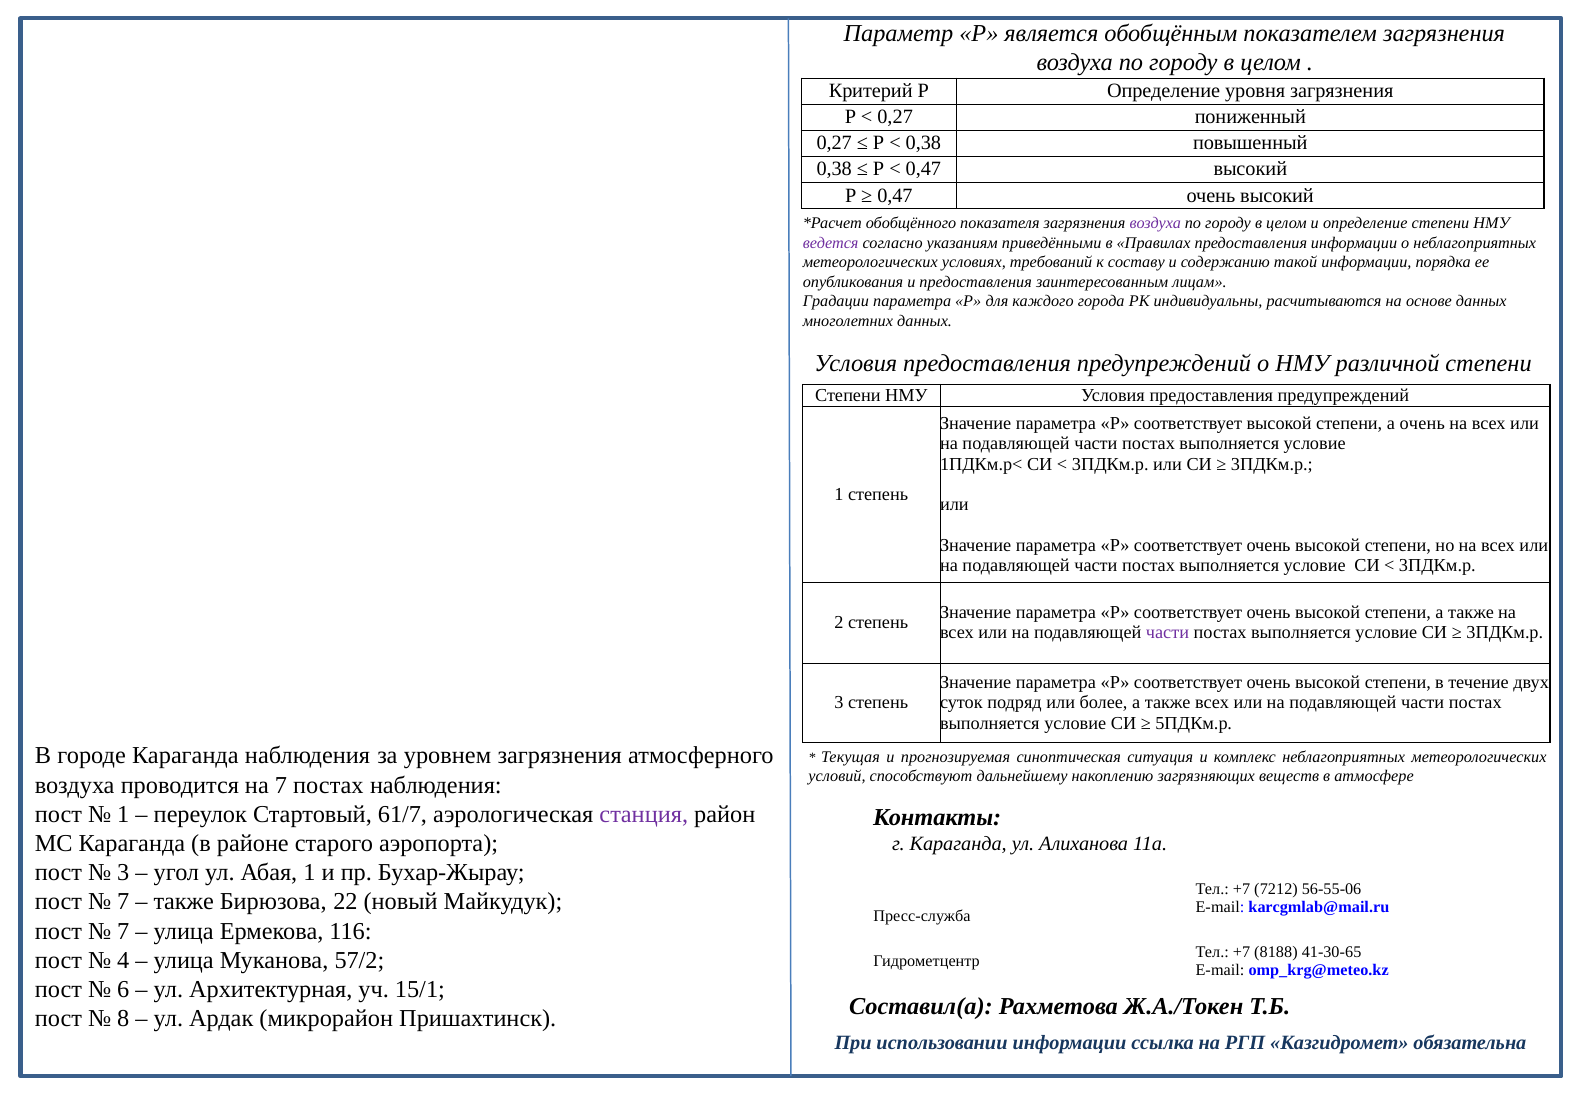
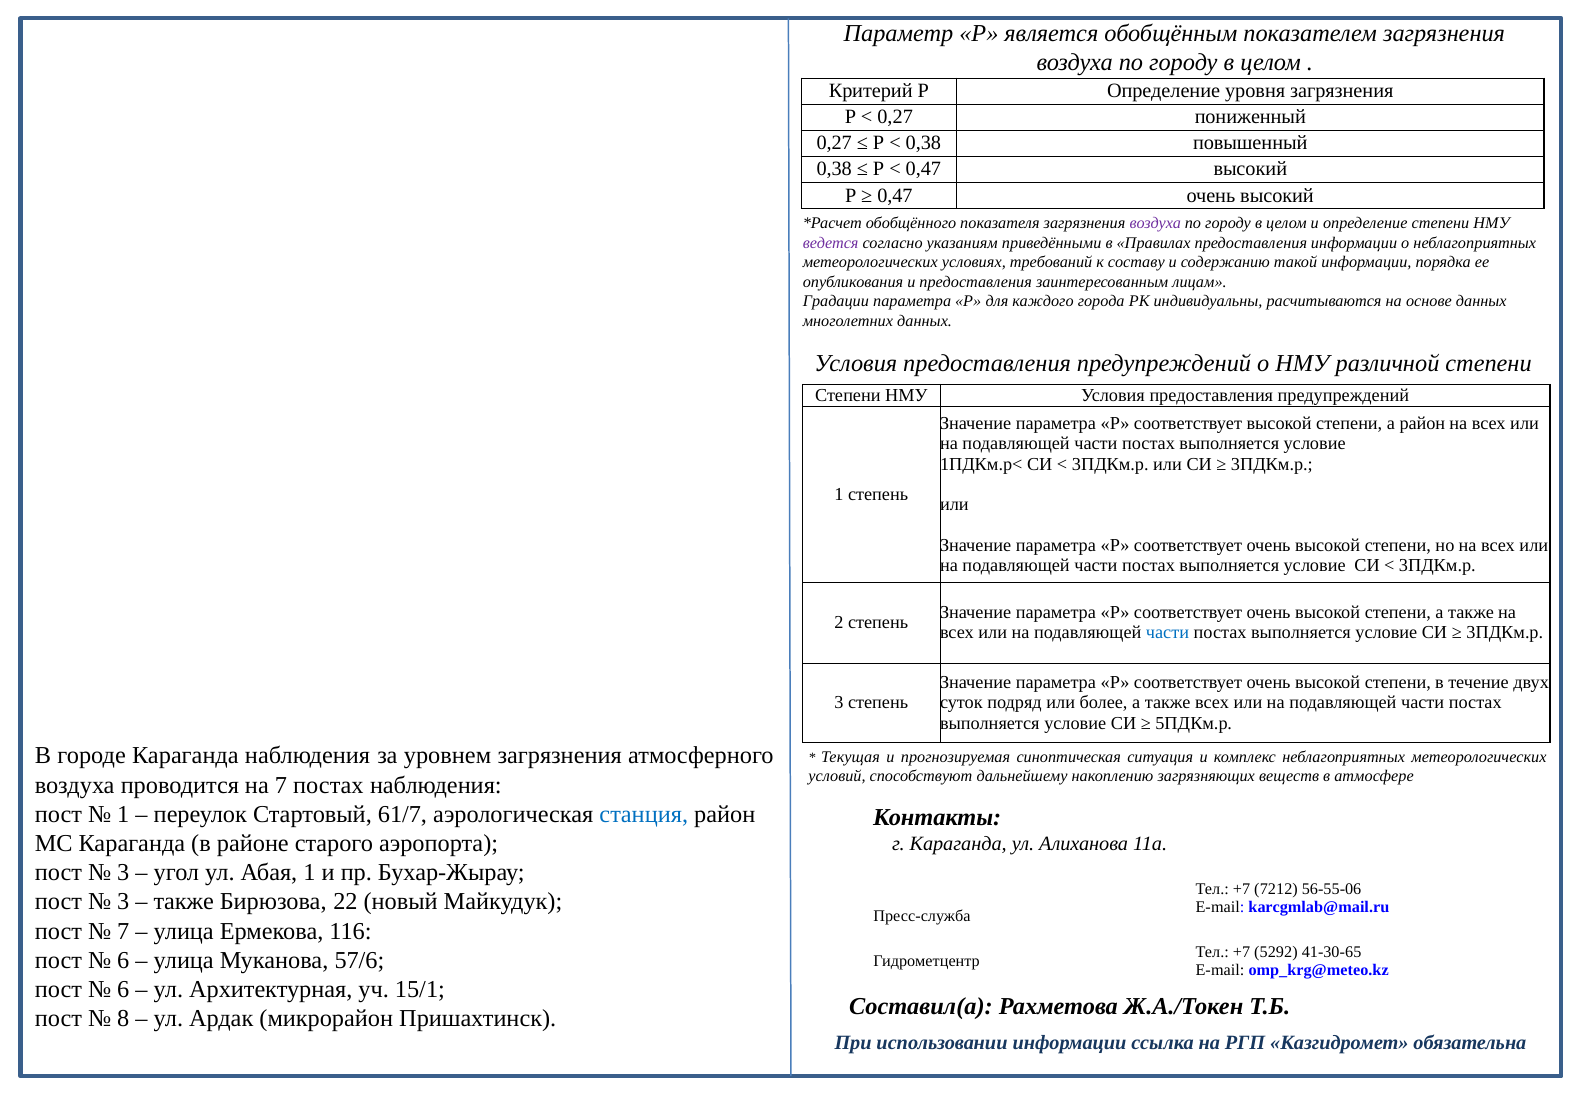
а очень: очень -> район (1422, 424)
части colour: purple -> blue (1167, 633)
станция colour: purple -> blue (644, 814)
7: 7 -> 3 (123, 902)
8188: 8188 -> 5292 (1276, 953)
4: 4 -> 6 (123, 960)
57/2: 57/2 -> 57/6 (359, 960)
